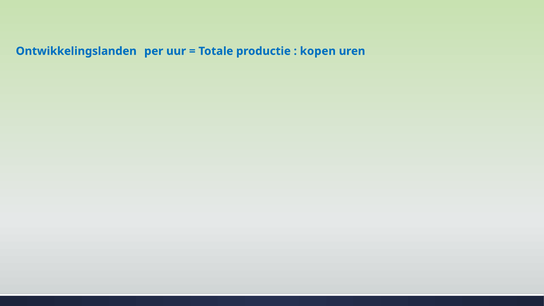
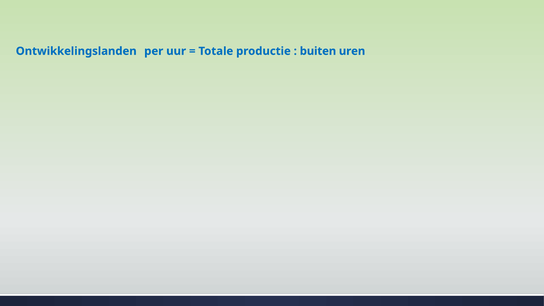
kopen: kopen -> buiten (318, 51)
